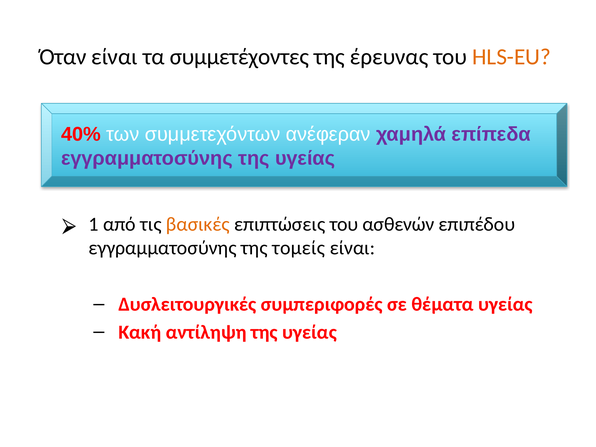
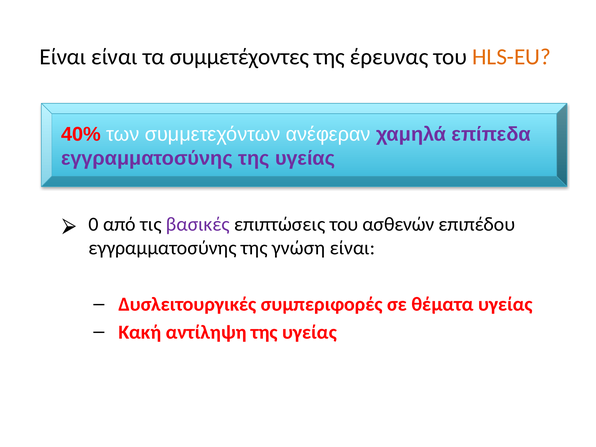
Όταν: Όταν -> Είναι (63, 57)
1: 1 -> 0 (94, 224)
βασικές colour: orange -> purple (198, 224)
τομείς: τομείς -> γνώση (299, 248)
